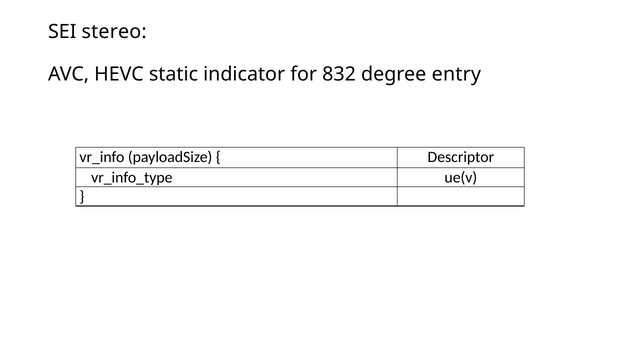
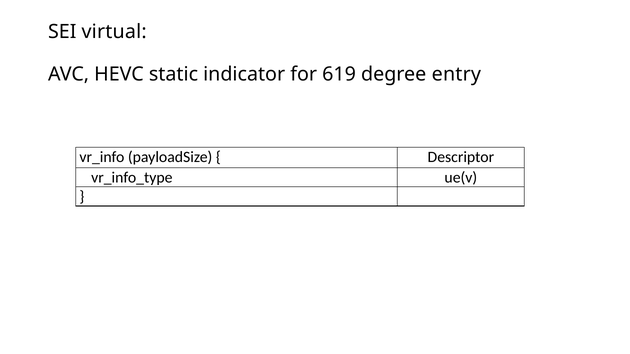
stereo: stereo -> virtual (114, 32)
832: 832 -> 619 (339, 74)
